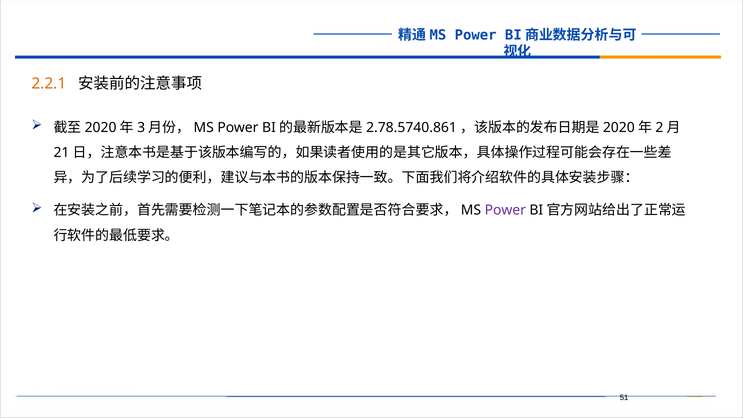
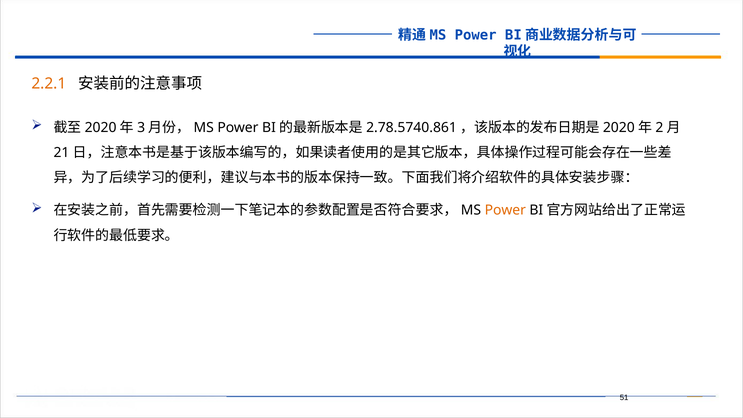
Power colour: purple -> orange (505, 210)
